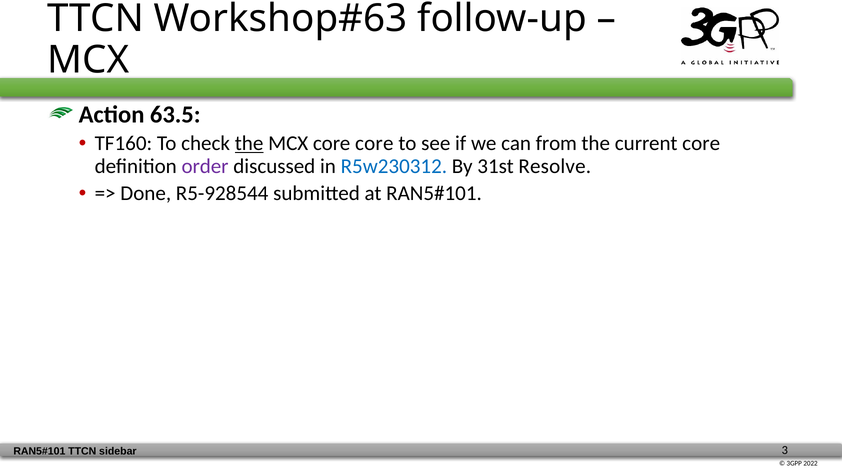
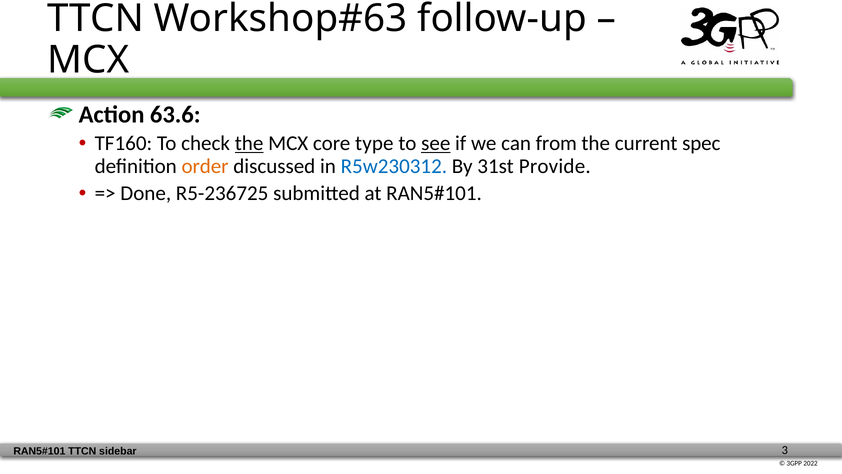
63.5: 63.5 -> 63.6 (175, 114)
core core: core -> type (374, 143)
see underline: none -> present (436, 143)
current core: core -> spec (701, 143)
order colour: purple -> orange (205, 166)
Resolve: Resolve -> Provide (555, 166)
R5-928544: R5-928544 -> R5-236725 (222, 193)
